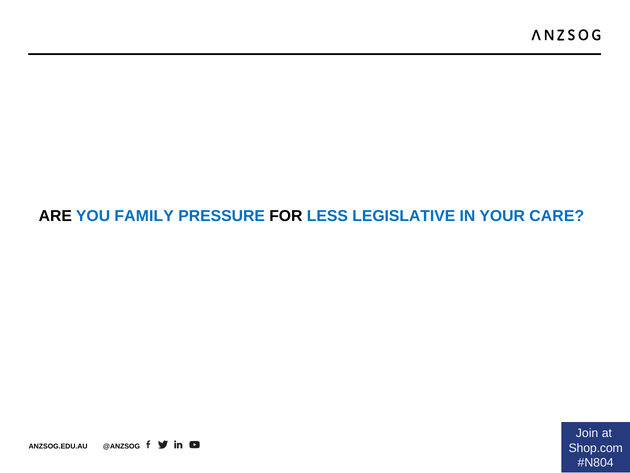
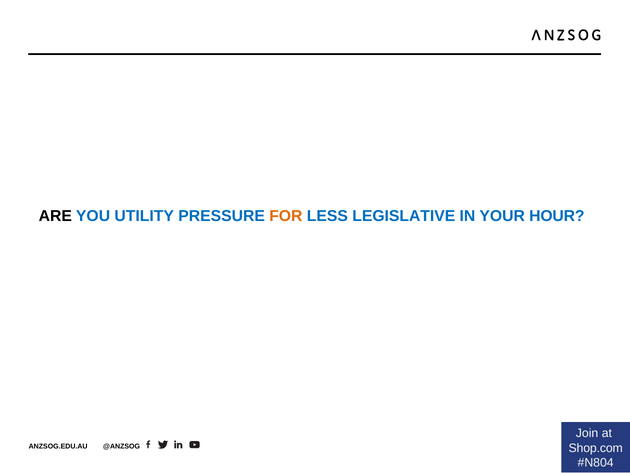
FAMILY: FAMILY -> UTILITY (144, 216)
FOR colour: black -> orange (286, 216)
CARE: CARE -> HOUR (557, 216)
